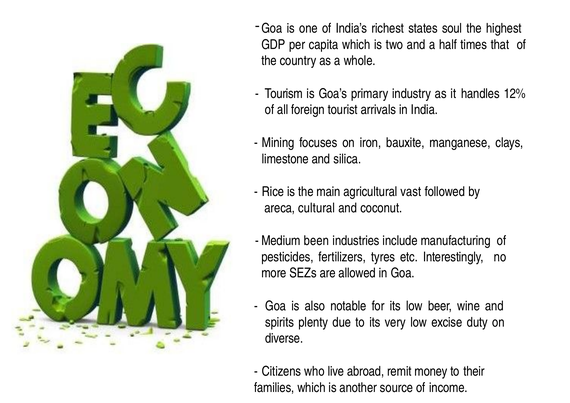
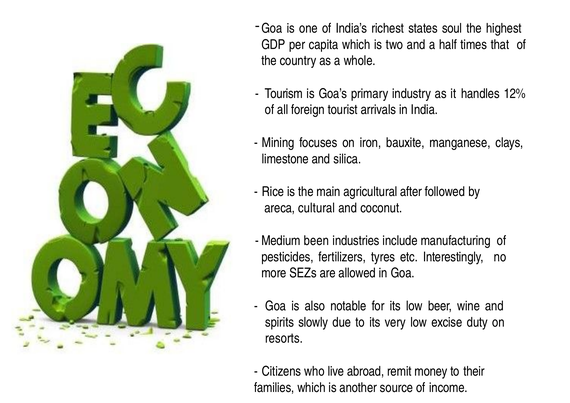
vast: vast -> after (411, 192)
plenty: plenty -> slowly (313, 322)
diverse: diverse -> resorts (284, 339)
